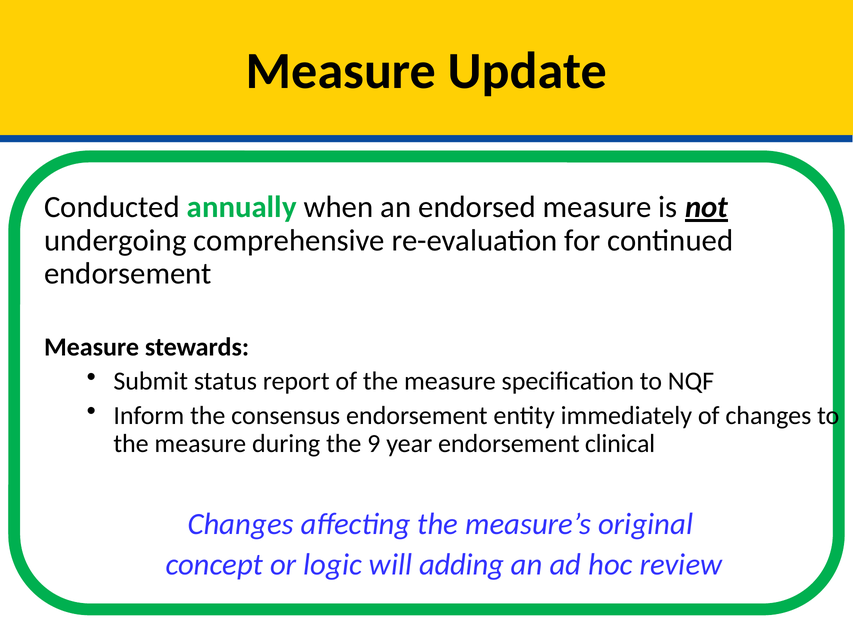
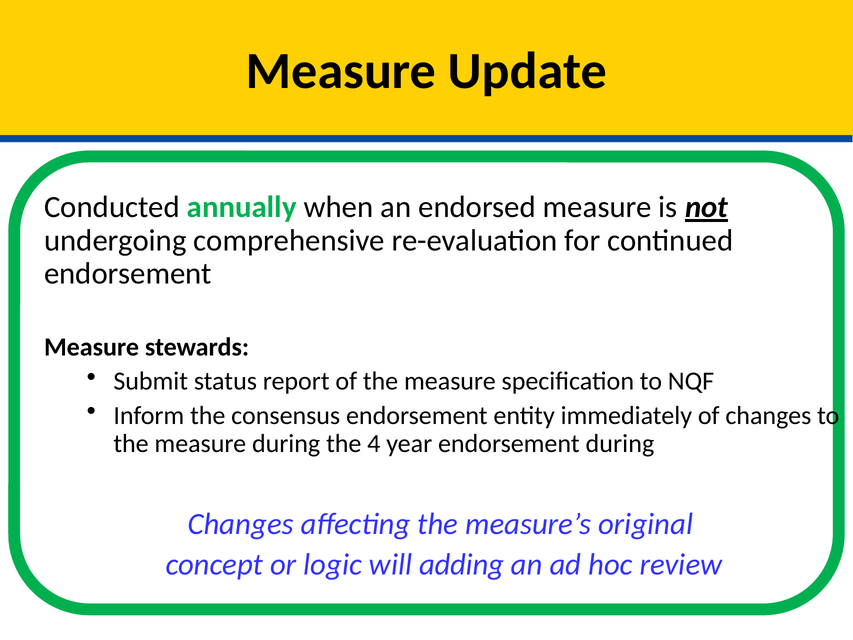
9: 9 -> 4 (374, 443)
endorsement clinical: clinical -> during (620, 443)
